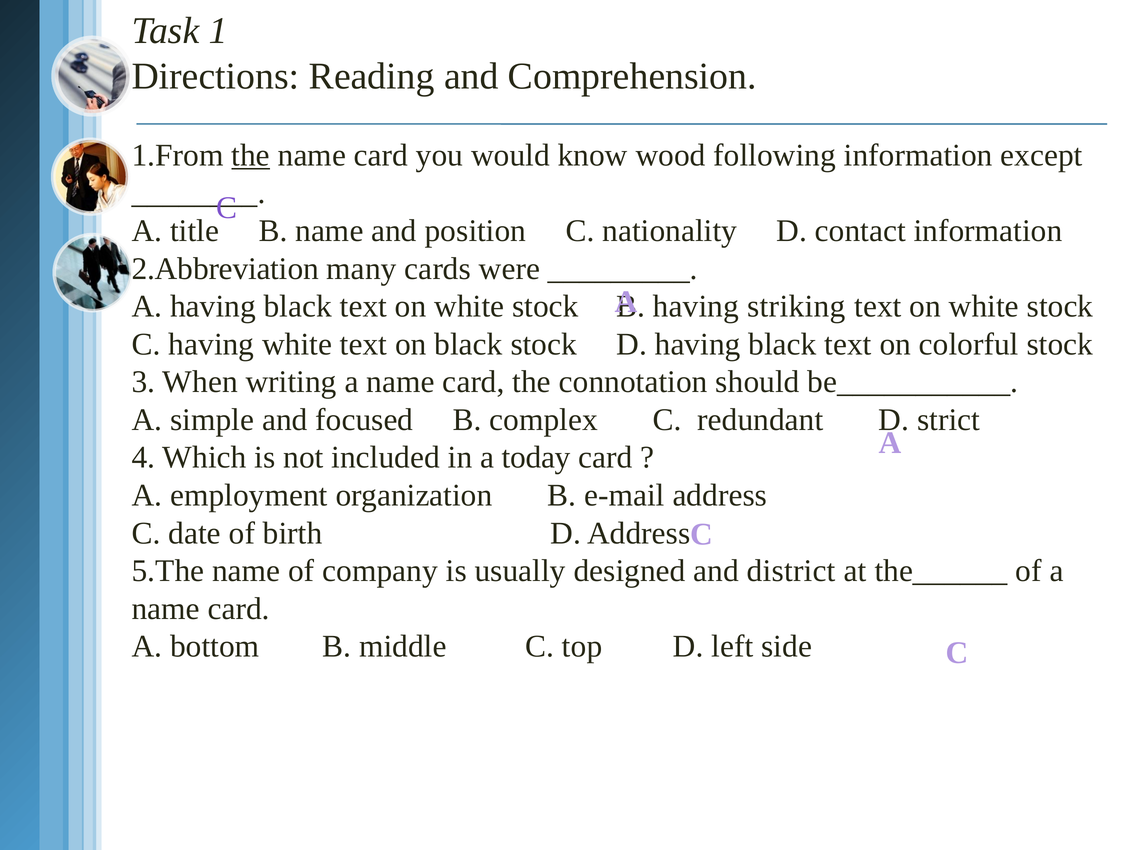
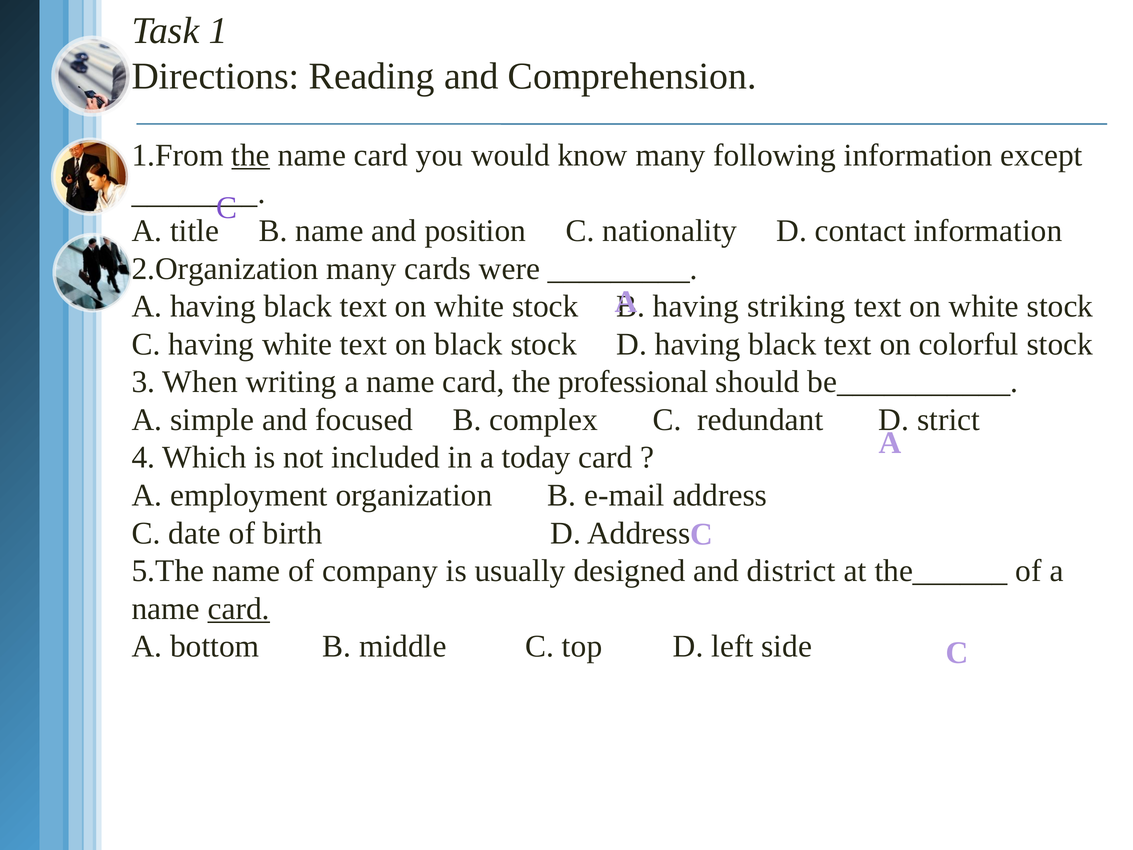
know wood: wood -> many (671, 155)
2.Abbreviation: 2.Abbreviation -> 2.Organization (225, 269)
connotation: connotation -> professional (633, 382)
card underline: none -> present (239, 609)
